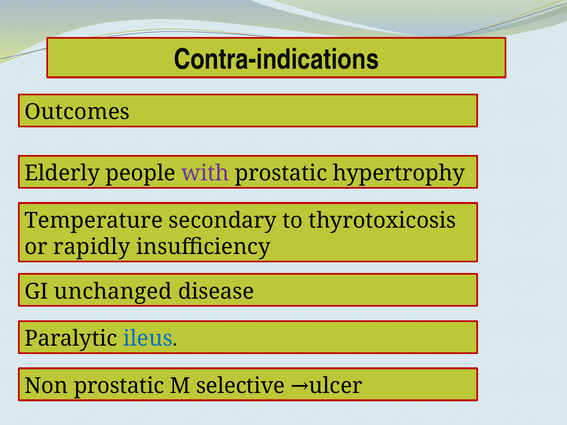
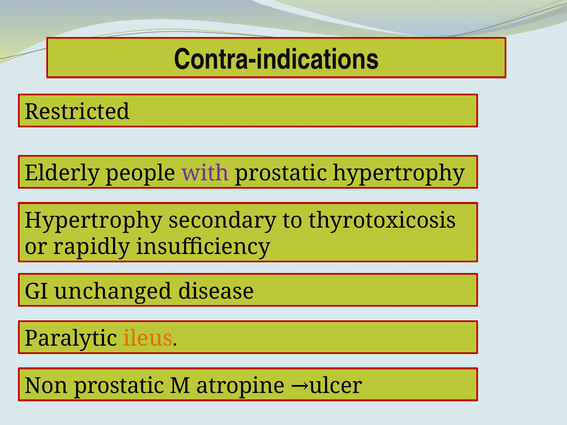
Outcomes: Outcomes -> Restricted (77, 112)
Temperature: Temperature -> Hypertrophy (94, 221)
ileus colour: blue -> orange (148, 339)
selective: selective -> atropine (241, 386)
